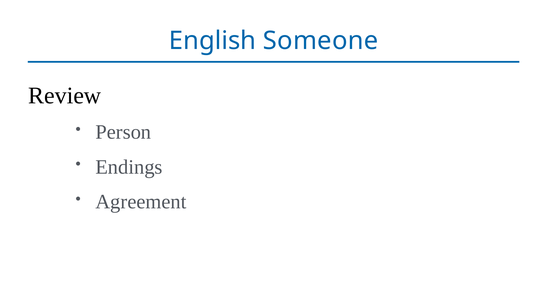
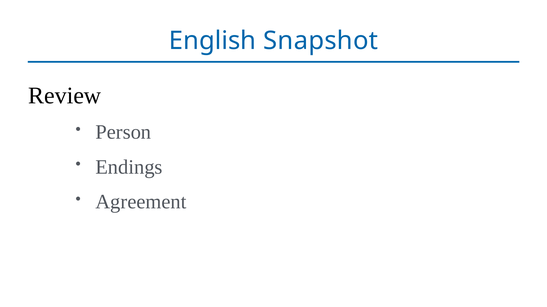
Someone: Someone -> Snapshot (321, 41)
